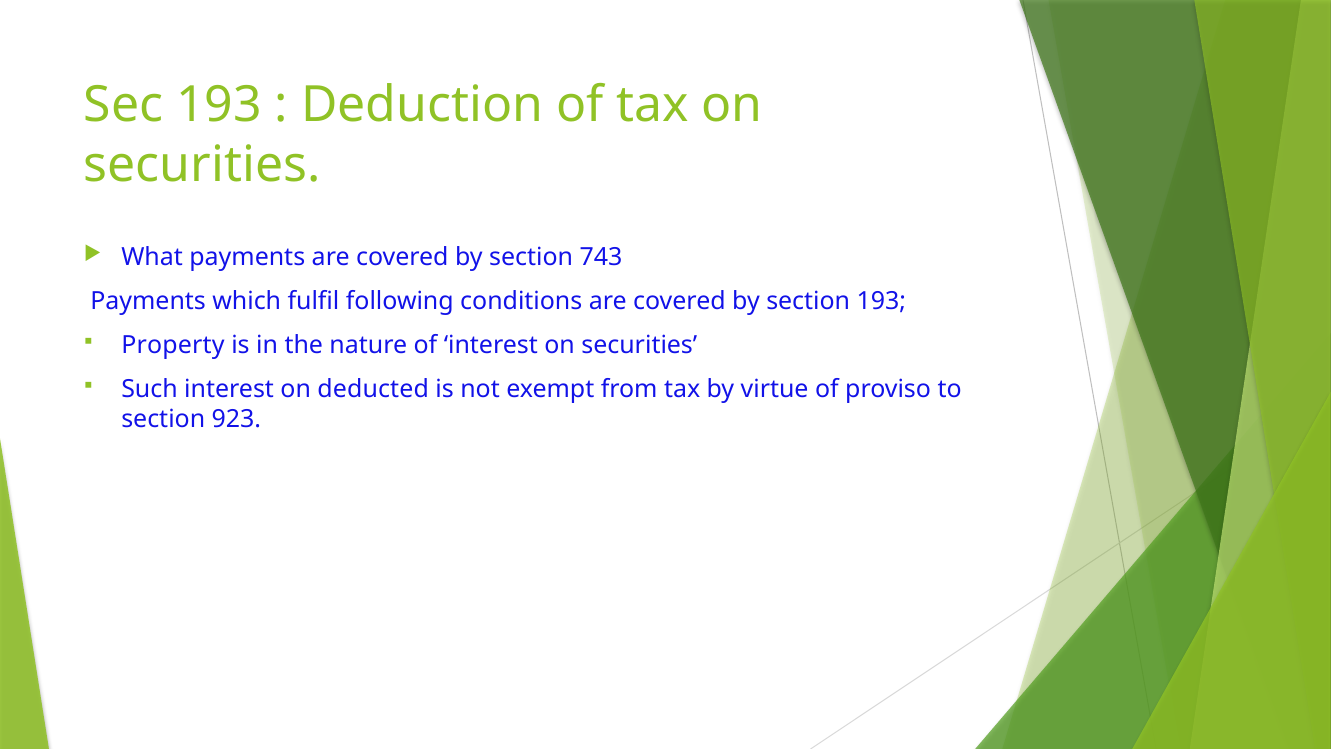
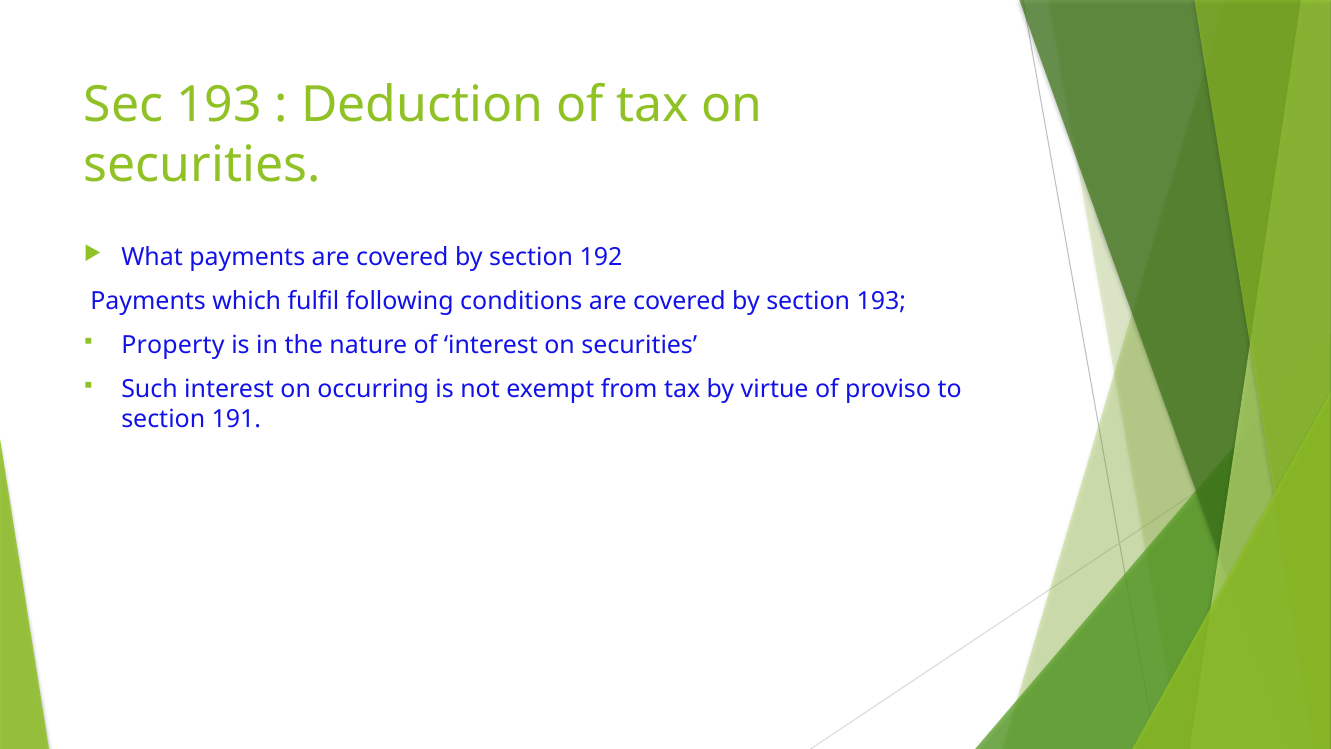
743: 743 -> 192 (601, 258)
deducted: deducted -> occurring (373, 389)
923: 923 -> 191 (236, 419)
